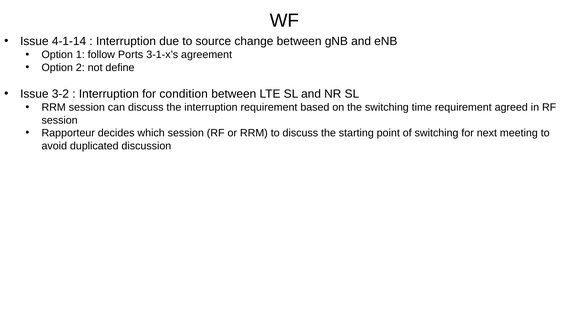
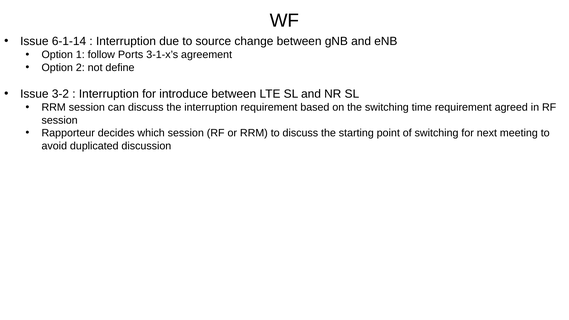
4-1-14: 4-1-14 -> 6-1-14 (69, 41)
condition: condition -> introduce (184, 94)
